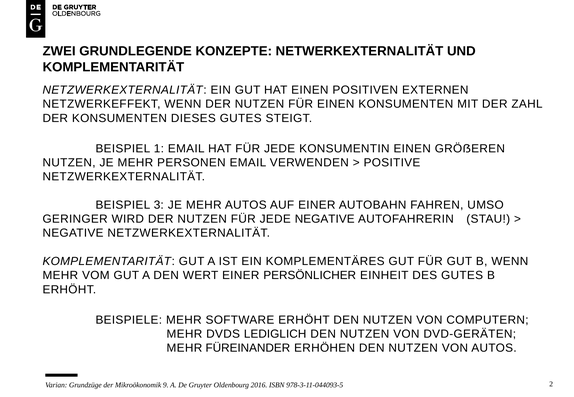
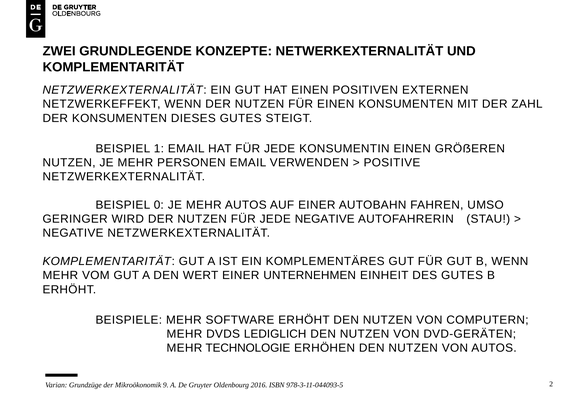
3: 3 -> 0 (159, 205)
PERSÖNLICHER: PERSÖNLICHER -> UNTERNEHMEN (310, 276)
FÜREINANDER: FÜREINANDER -> TECHNOLOGIE (248, 348)
